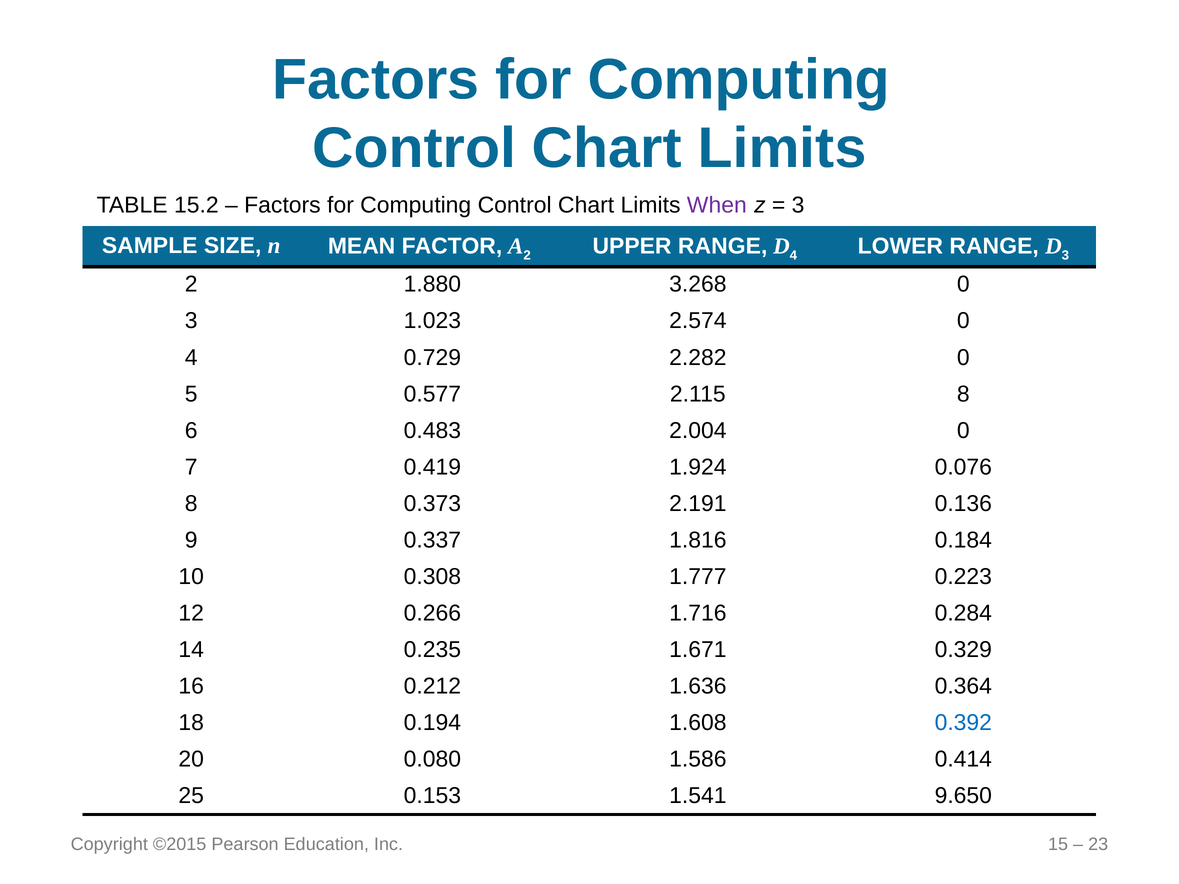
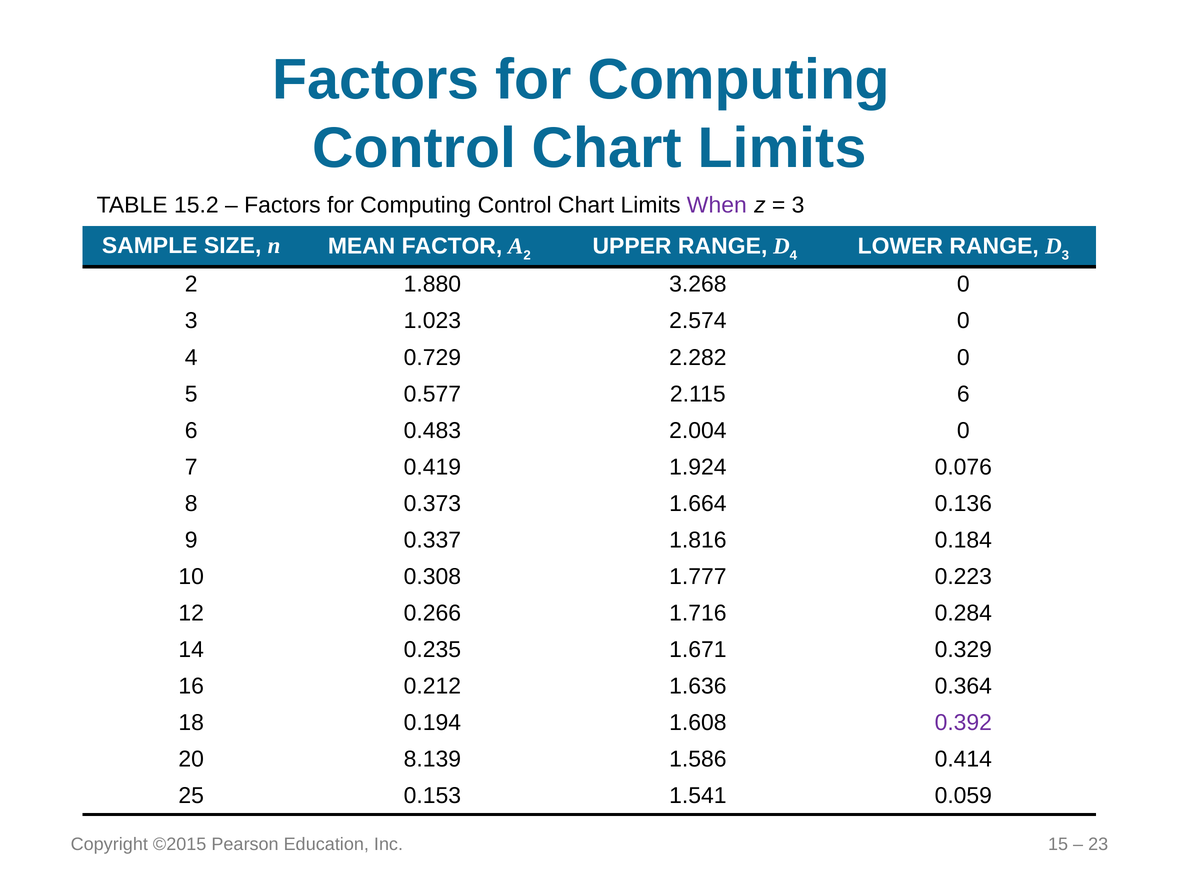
2.115 8: 8 -> 6 (963, 394)
2.191: 2.191 -> 1.664 (698, 504)
0.392 colour: blue -> purple (963, 723)
0.080: 0.080 -> 8.139 (432, 759)
9.650: 9.650 -> 0.059 (963, 796)
